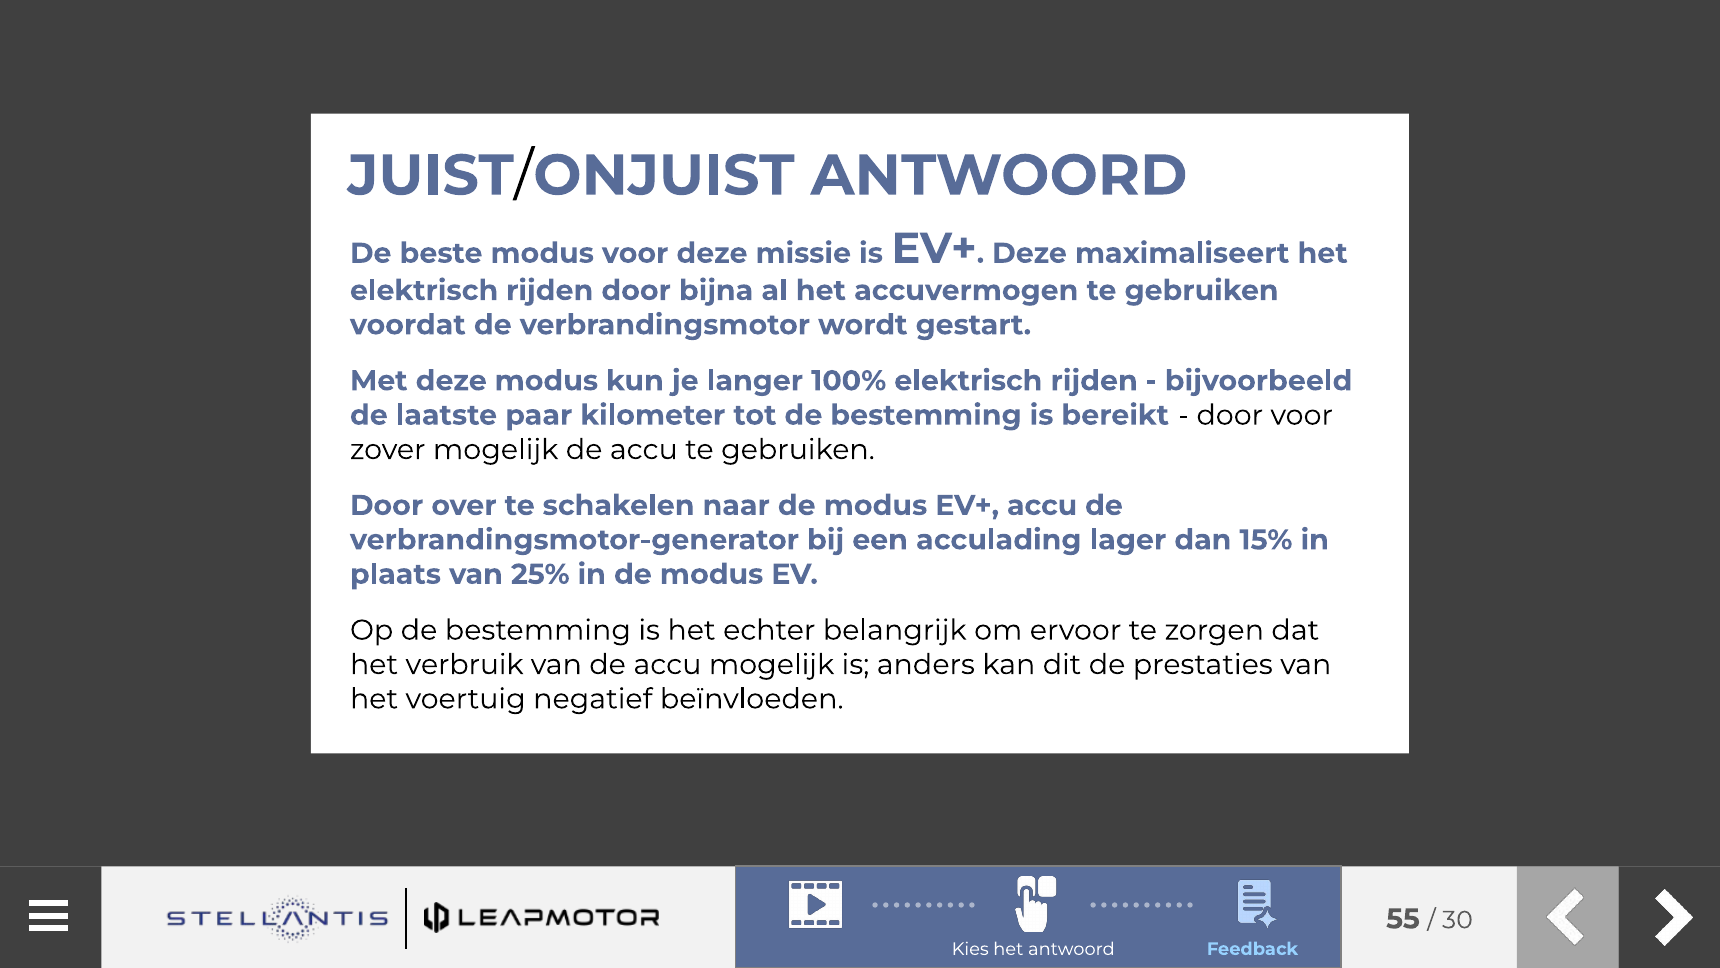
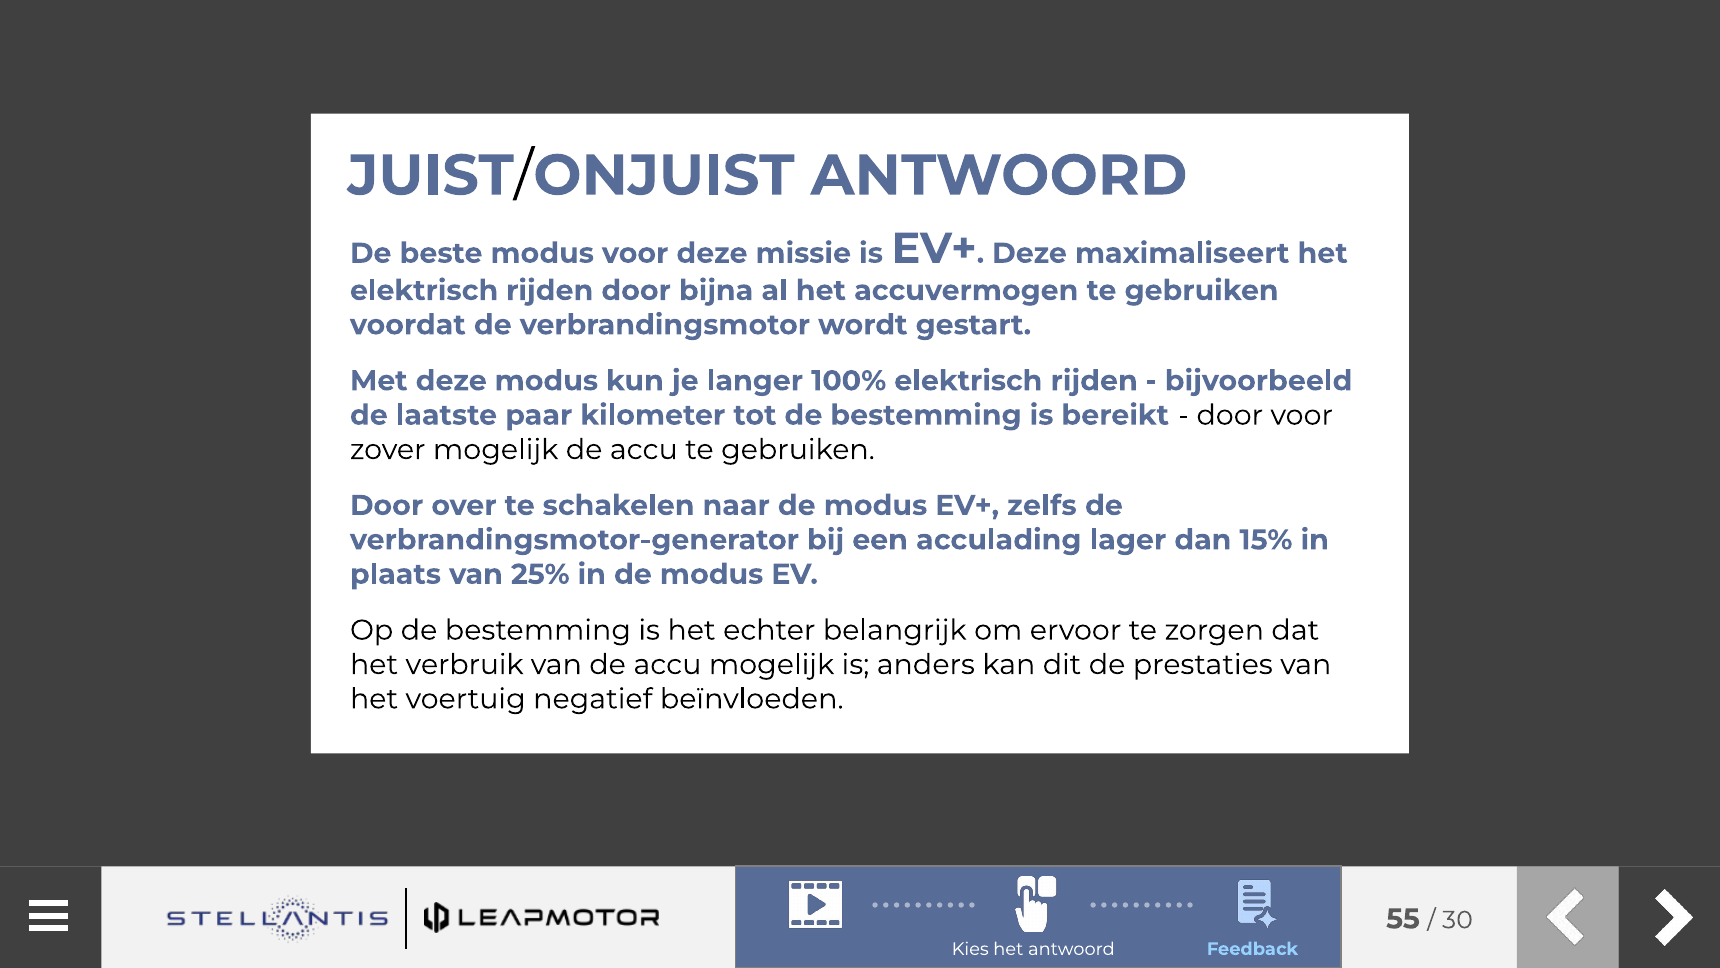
EV+ accu: accu -> zelfs (1042, 505)
